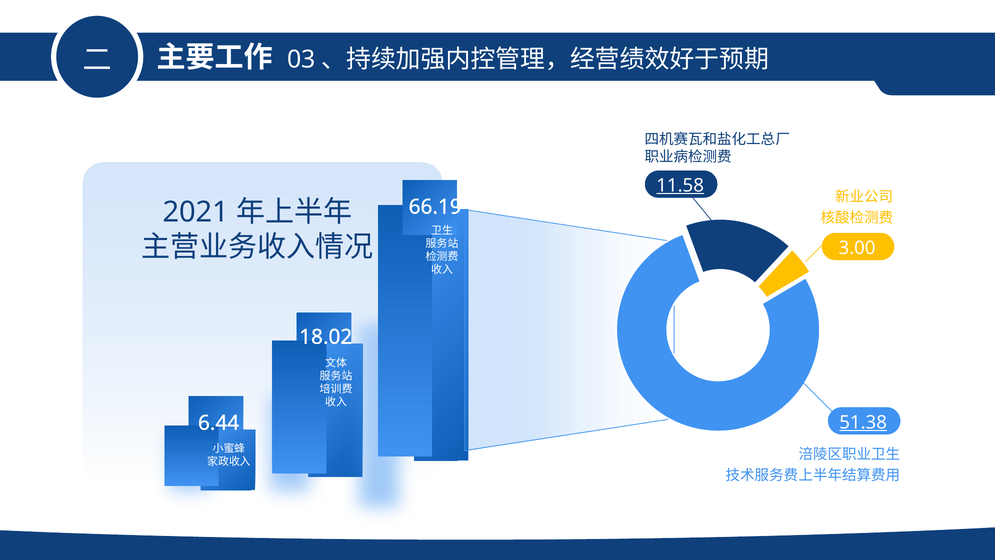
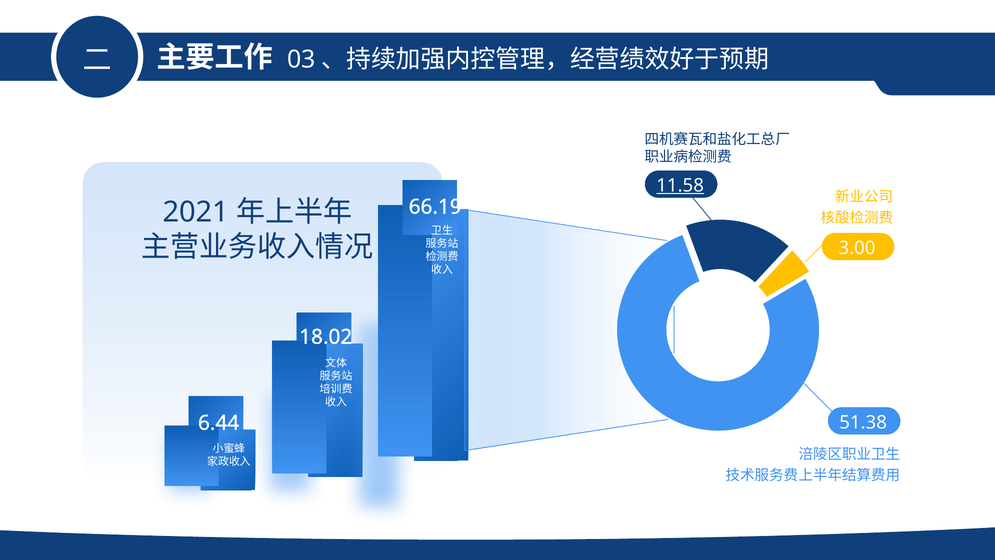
51.38 underline: present -> none (863, 422)
